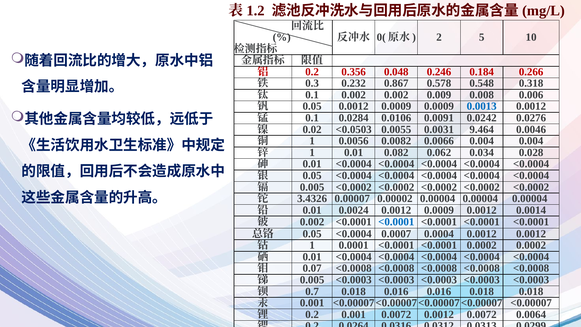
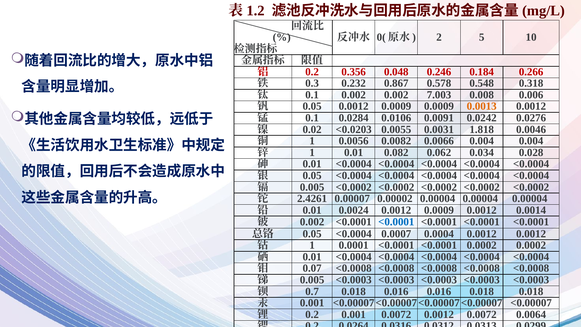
0.009: 0.009 -> 7.003 (439, 95)
0.0013 colour: blue -> orange (482, 106)
<0.0503: <0.0503 -> <0.0203 (354, 129)
9.464: 9.464 -> 1.818 (482, 129)
3.4326: 3.4326 -> 2.4261 (312, 198)
